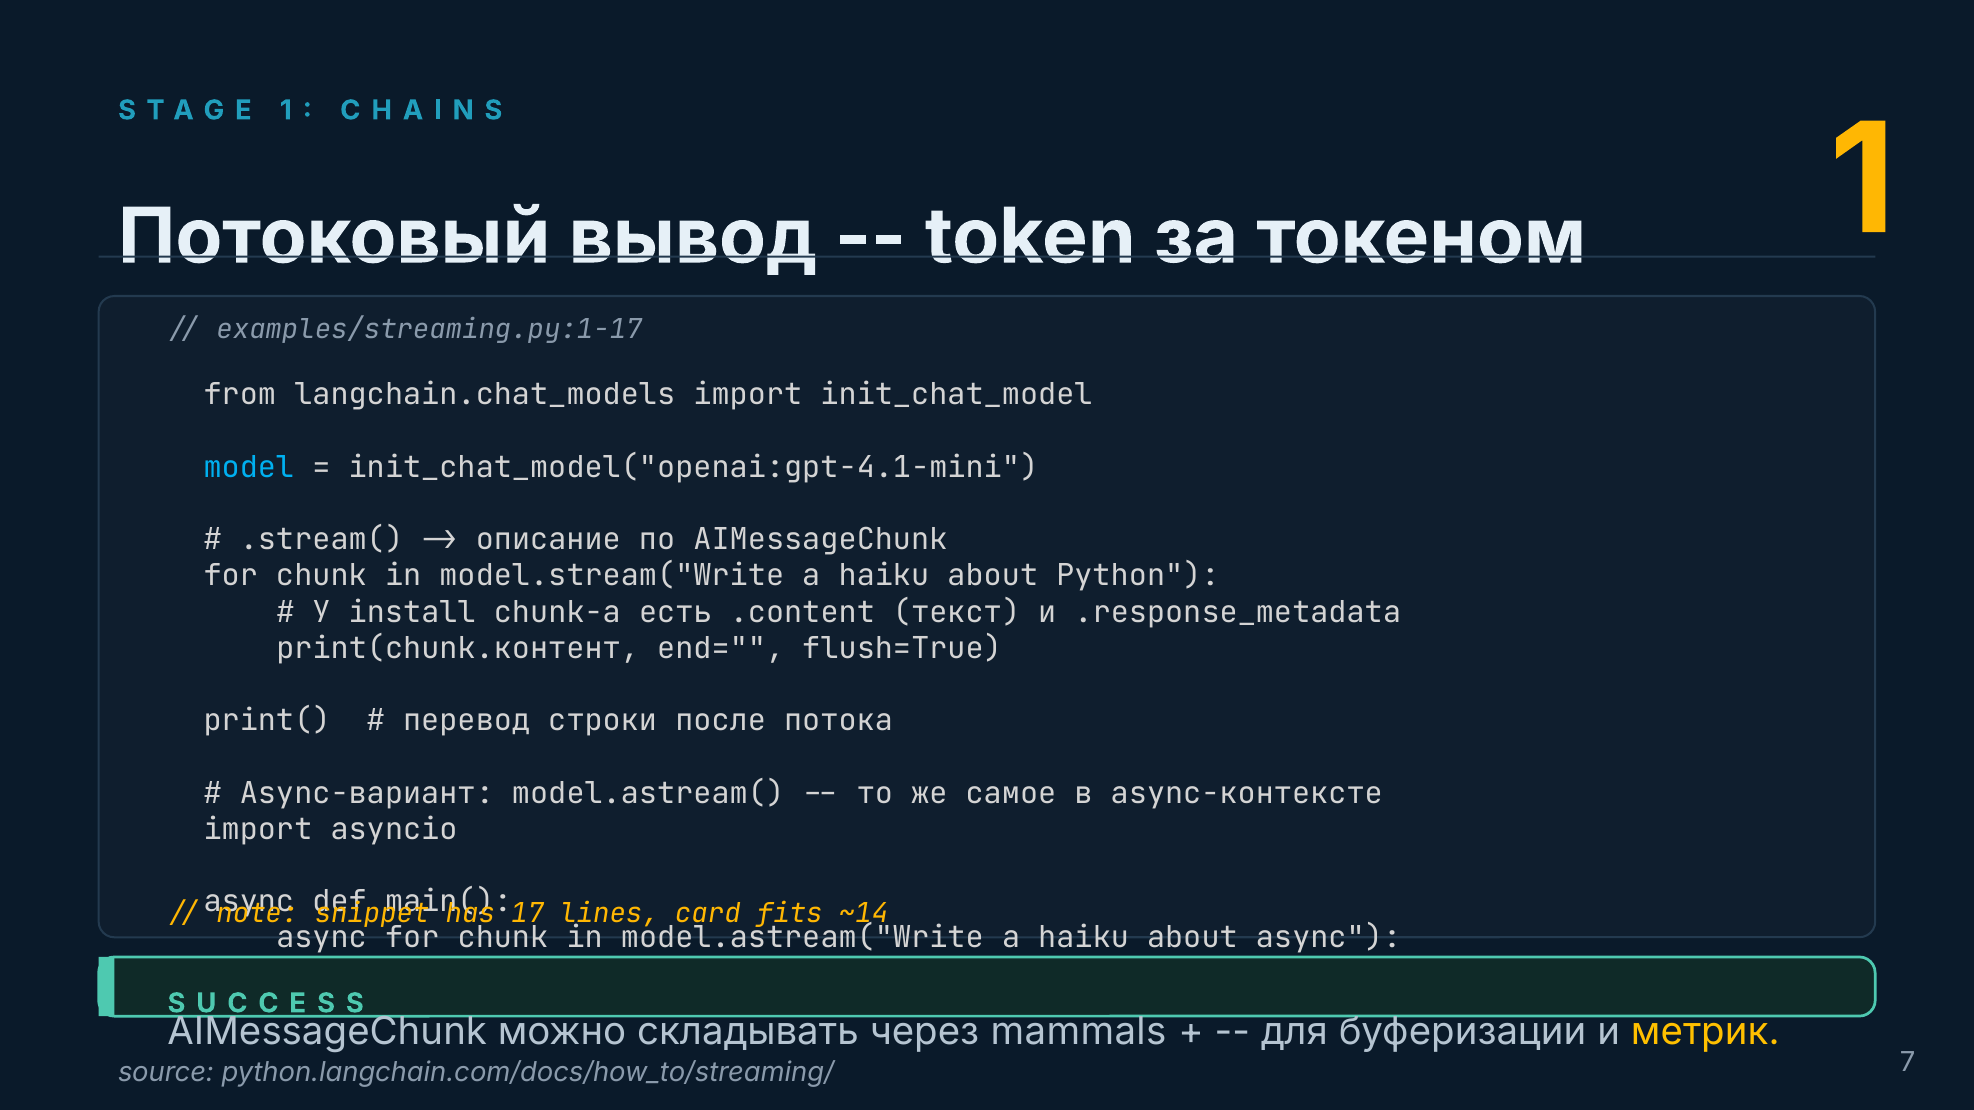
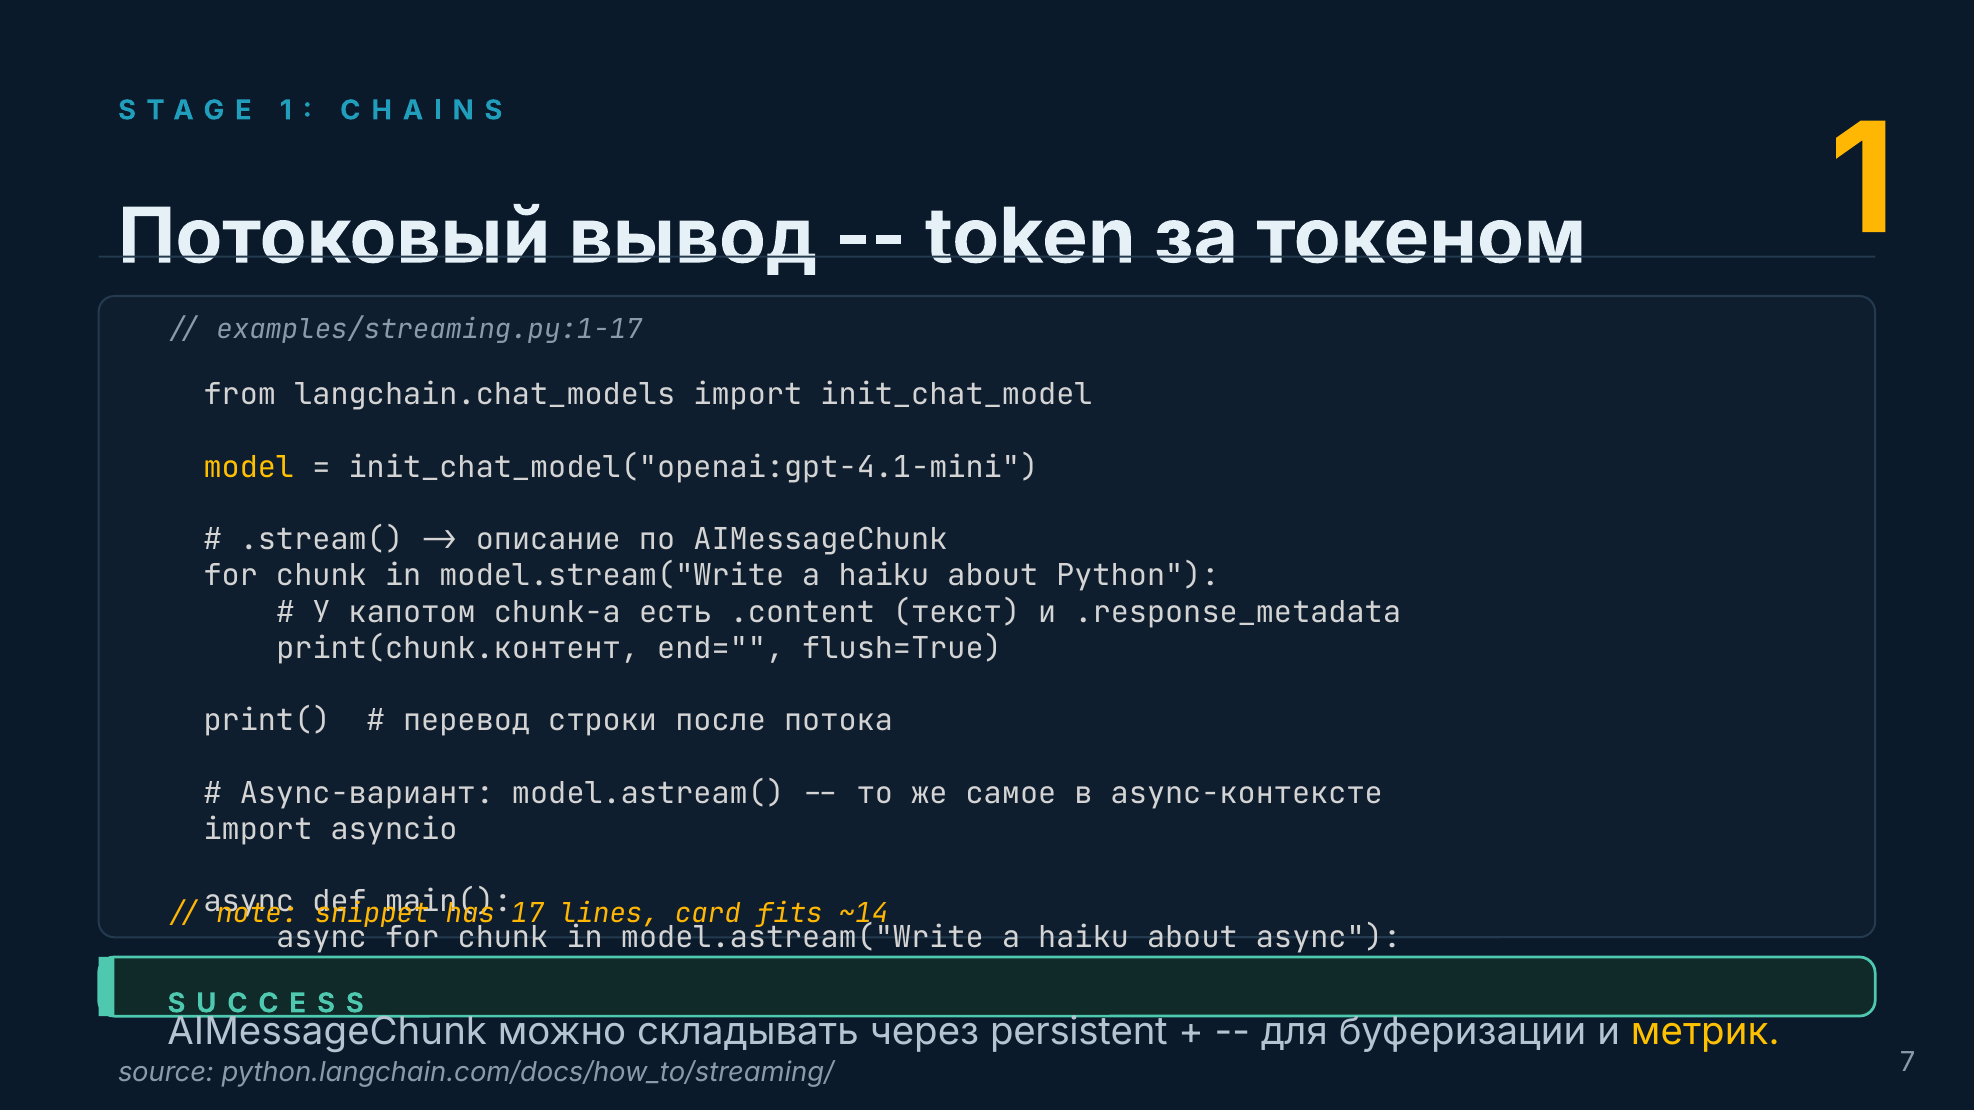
model colour: light blue -> yellow (249, 468)
install: install -> капотом (412, 612)
mammals: mammals -> persistent (1079, 1032)
